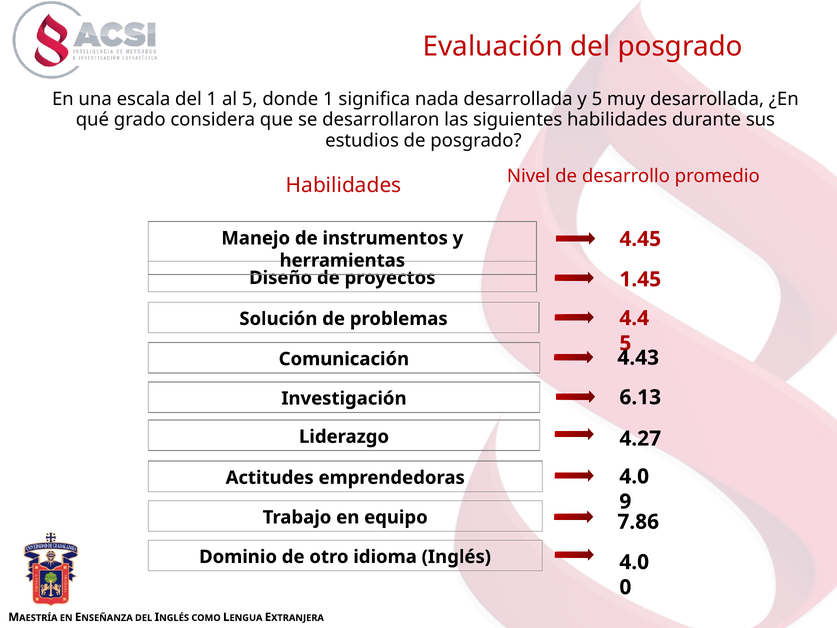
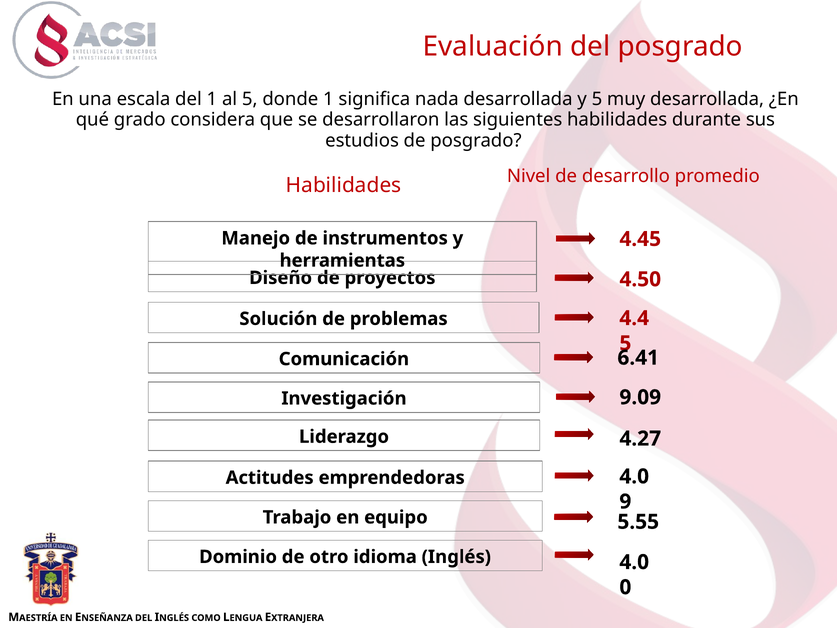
1.45: 1.45 -> 4.50 (640, 279)
4.43: 4.43 -> 6.41 (638, 358)
6.13: 6.13 -> 9.09 (640, 397)
7.86: 7.86 -> 5.55 (638, 522)
